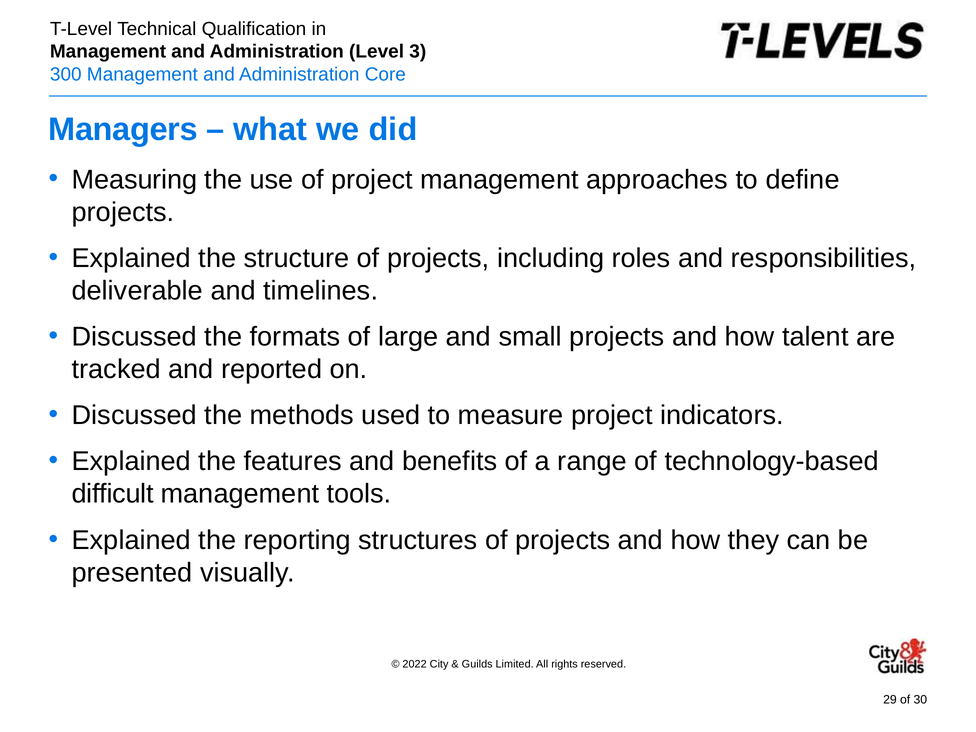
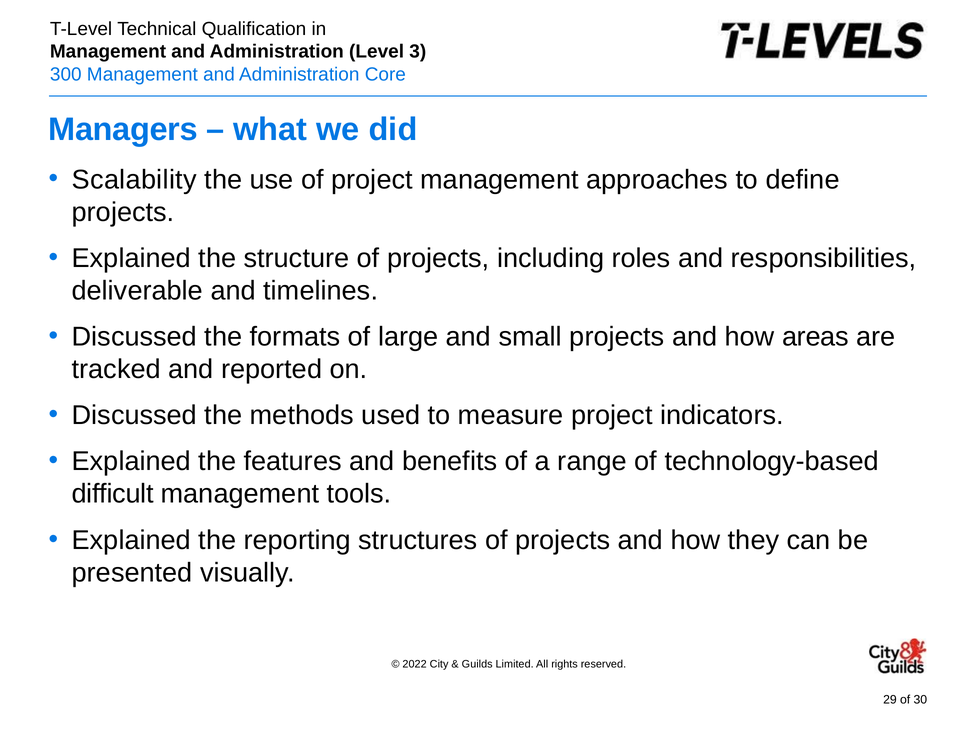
Measuring: Measuring -> Scalability (134, 180)
talent: talent -> areas (815, 337)
